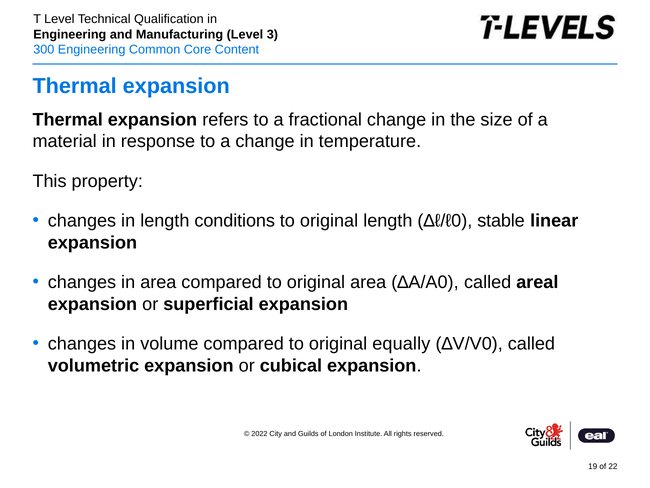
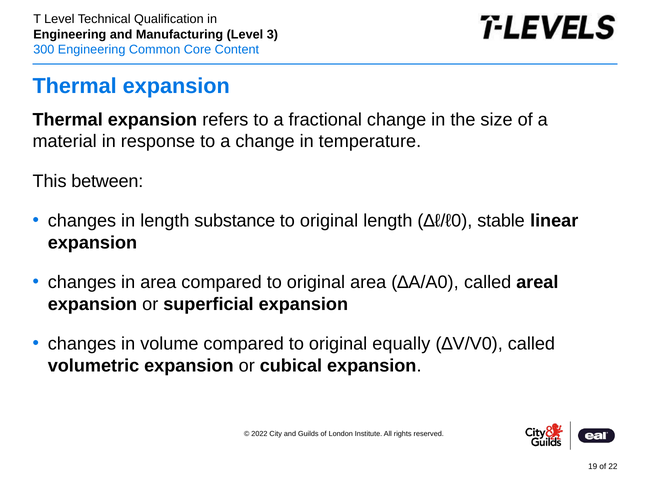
property: property -> between (107, 181)
conditions: conditions -> substance (235, 221)
